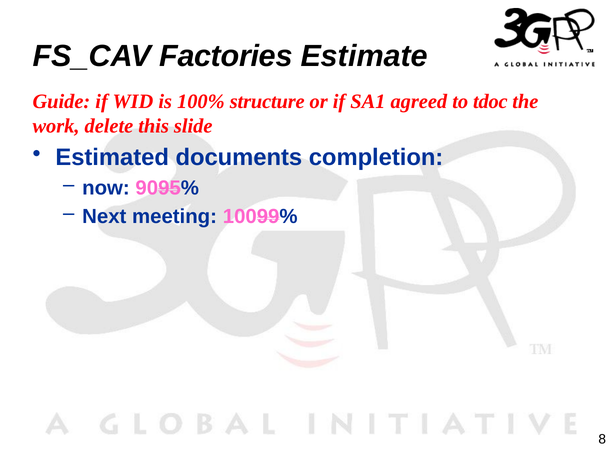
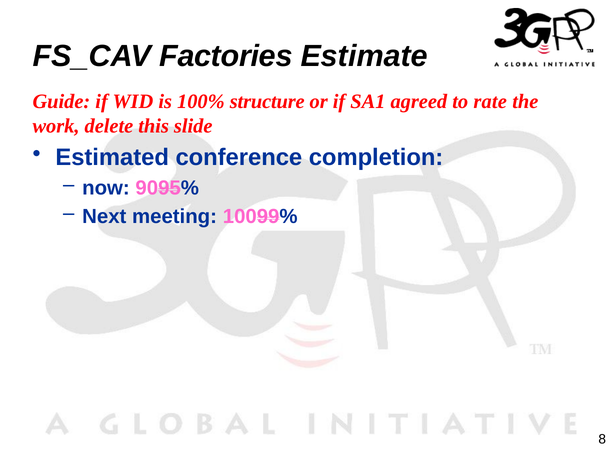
tdoc: tdoc -> rate (490, 102)
documents: documents -> conference (239, 158)
